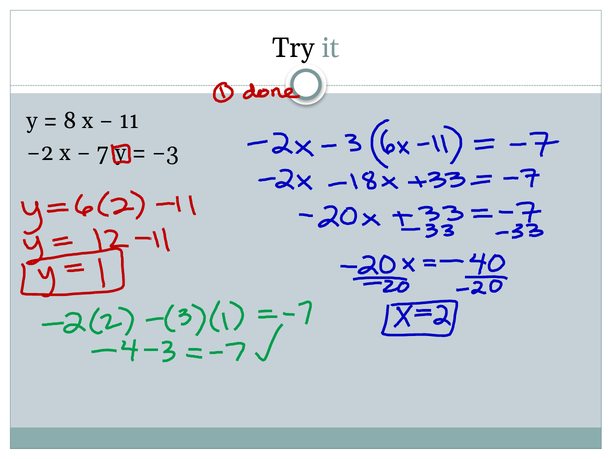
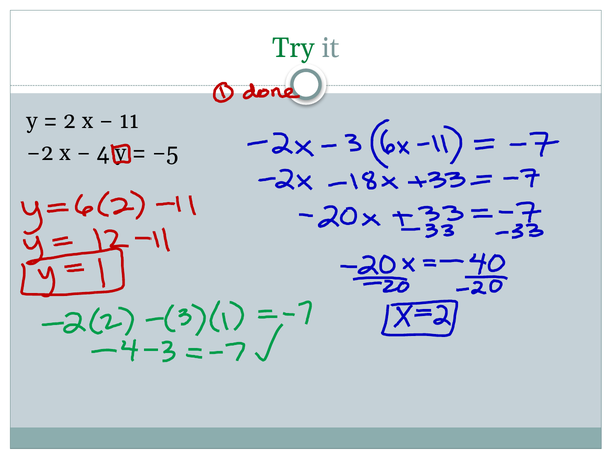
Try colour: black -> green (293, 48)
8: 8 -> 2 (70, 121)
7: 7 -> 4 (103, 153)
−3: −3 -> −5 (165, 153)
